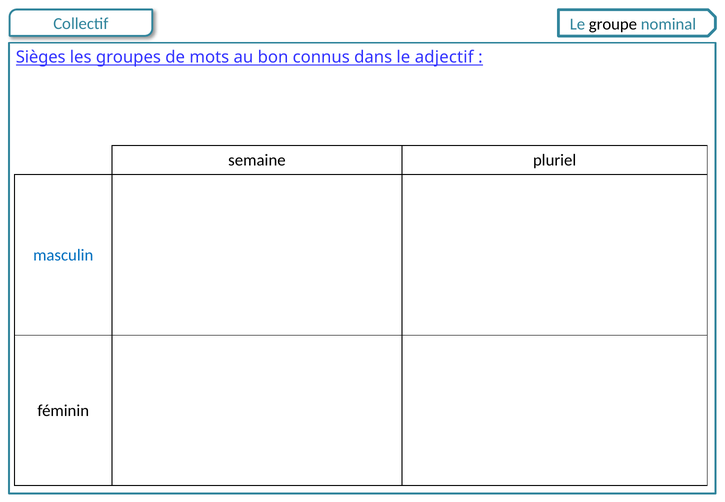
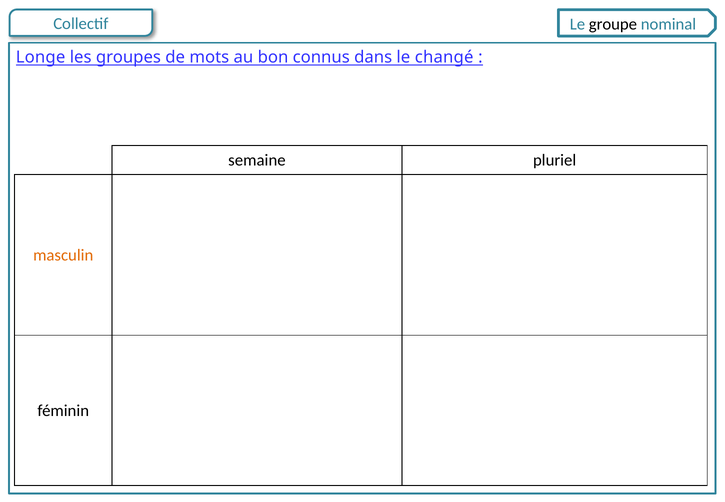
Sièges: Sièges -> Longe (41, 57)
adjectif: adjectif -> changé (444, 57)
masculin colour: blue -> orange (63, 255)
